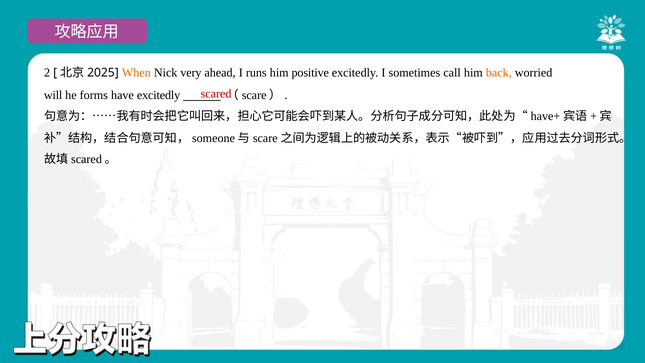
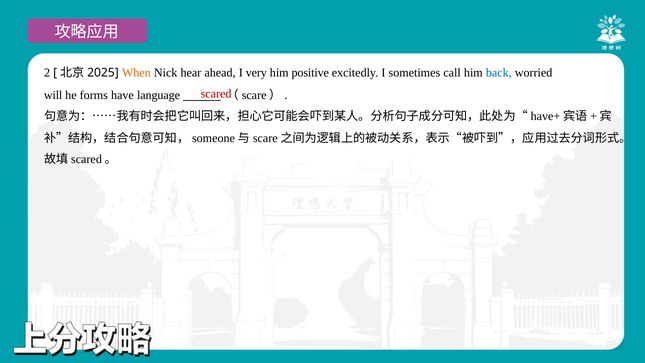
very: very -> hear (191, 73)
runs: runs -> very (256, 73)
back colour: orange -> blue (499, 73)
have excitedly: excitedly -> language (159, 95)
